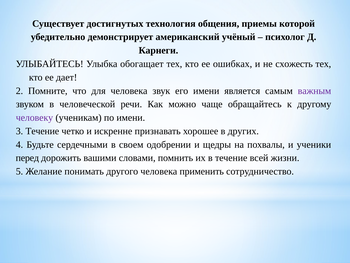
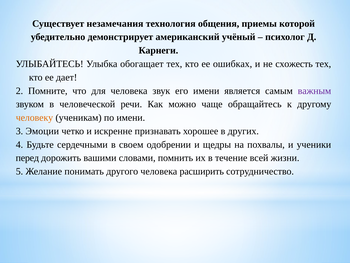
достигнутых: достигнутых -> незамечания (115, 24)
человеку colour: purple -> orange (34, 117)
3 Течение: Течение -> Эмоции (42, 131)
применить: применить -> расширить (202, 171)
